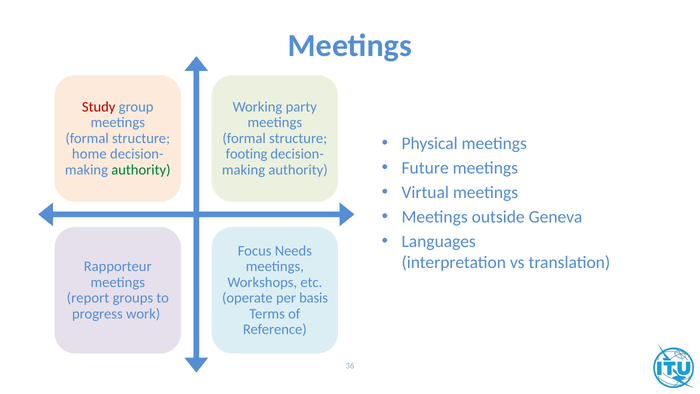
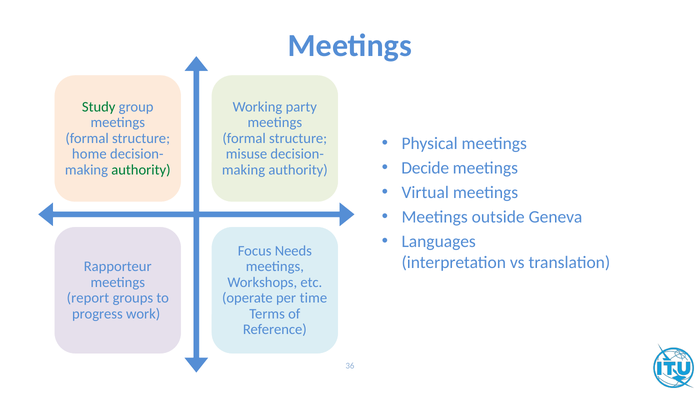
Study colour: red -> green (99, 107)
footing: footing -> misuse (246, 154)
Future: Future -> Decide (425, 168)
basis: basis -> time (313, 298)
